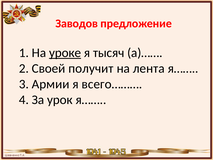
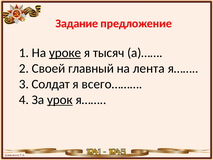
Заводов: Заводов -> Задание (77, 23)
получит: получит -> главный (91, 68)
Армии: Армии -> Солдат (51, 84)
урок underline: none -> present (60, 100)
